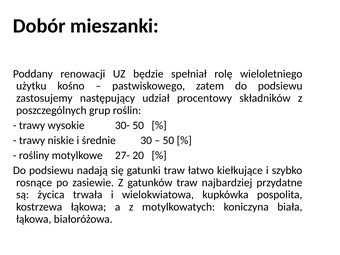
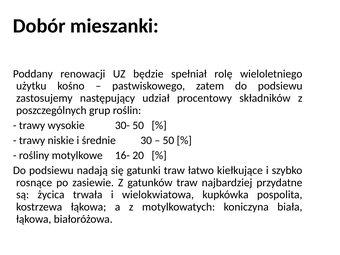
27-: 27- -> 16- (122, 155)
